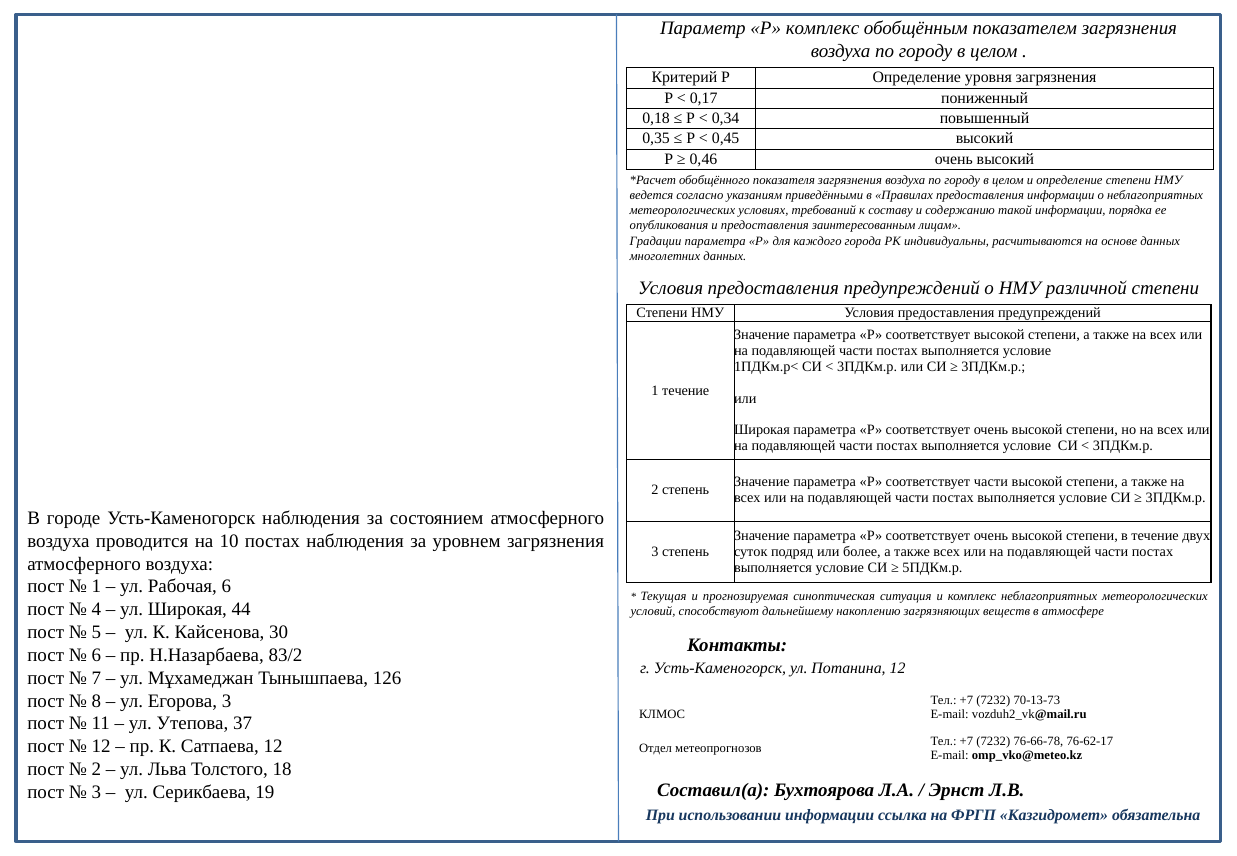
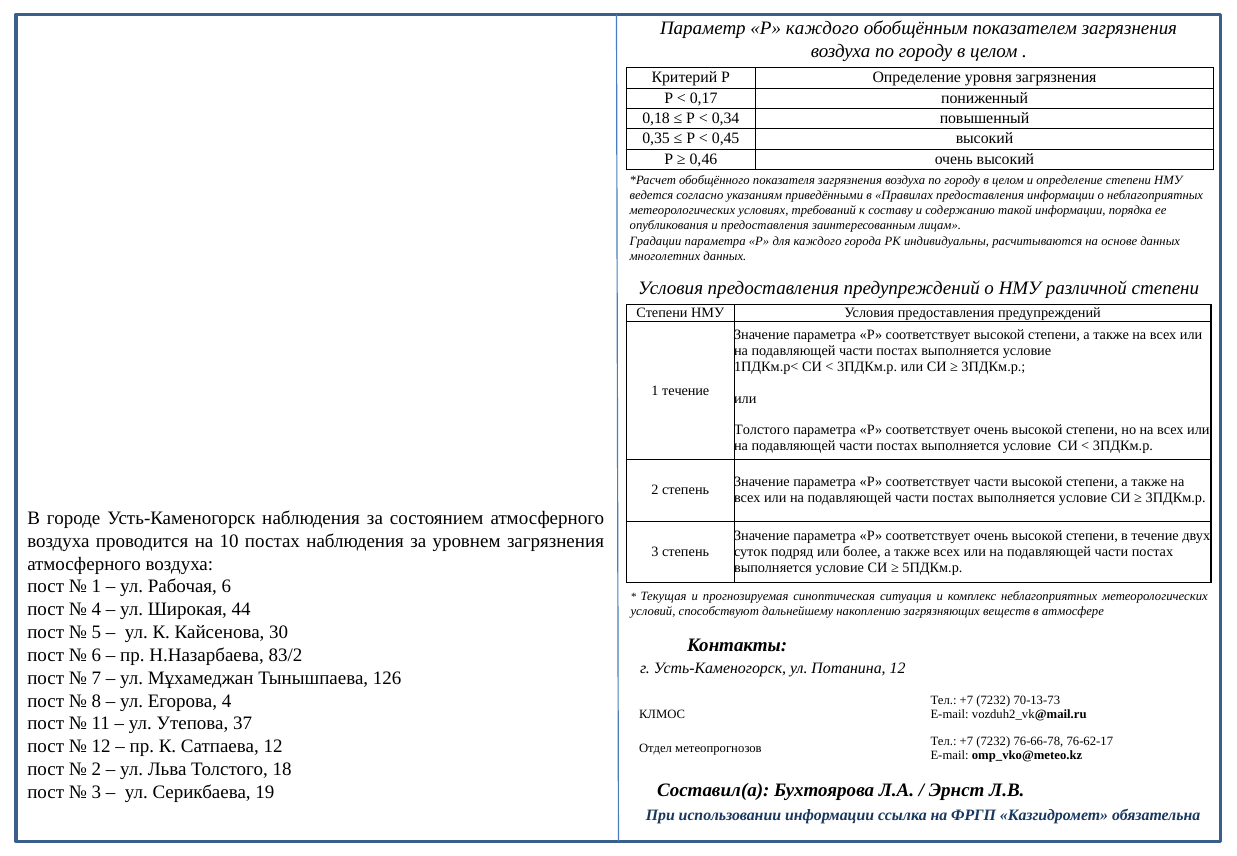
Р комплекс: комплекс -> каждого (822, 28)
Широкая: Широкая -> Толстого (762, 430)
Егорова 3: 3 -> 4 (227, 701)
